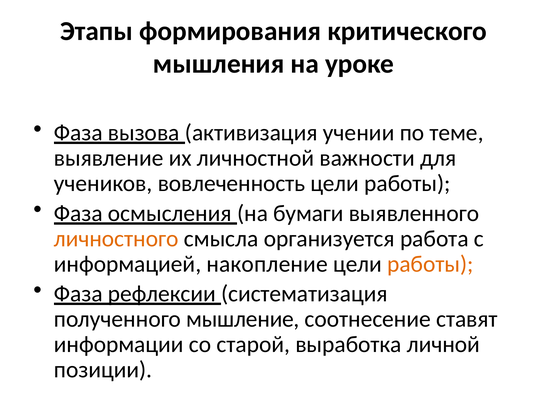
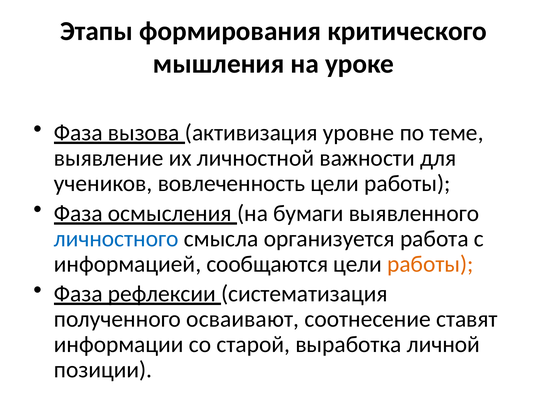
учении: учении -> уровне (359, 133)
личностного colour: orange -> blue (116, 239)
накопление: накопление -> сообщаются (267, 264)
мышление: мышление -> осваивают (243, 320)
